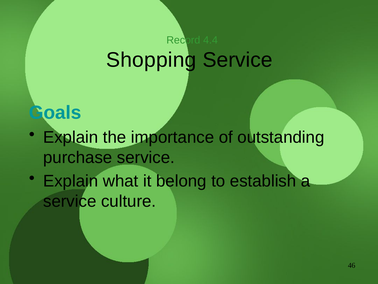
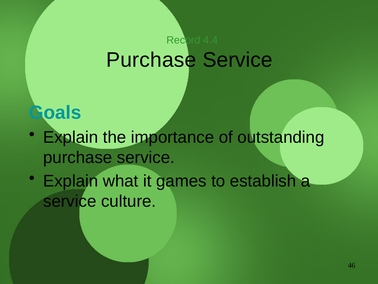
Shopping: Shopping -> Purchase (151, 60)
belong: belong -> games (181, 181)
